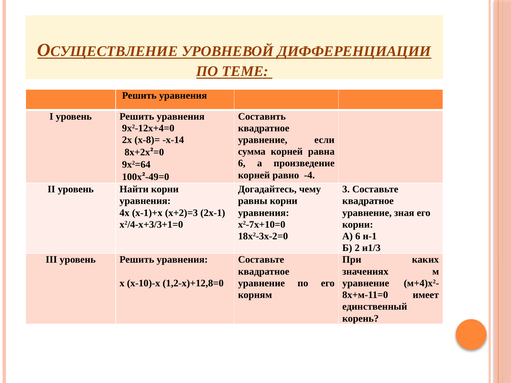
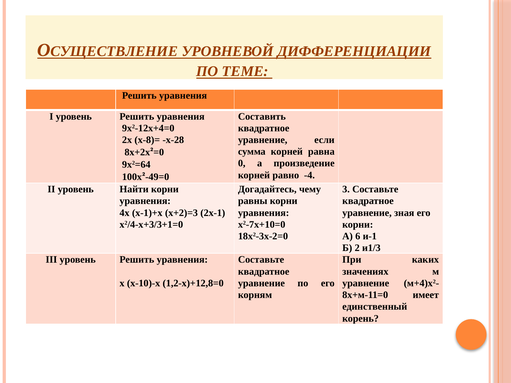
х-14: х-14 -> х-28 (173, 140)
6: 6 -> 0 (242, 163)
